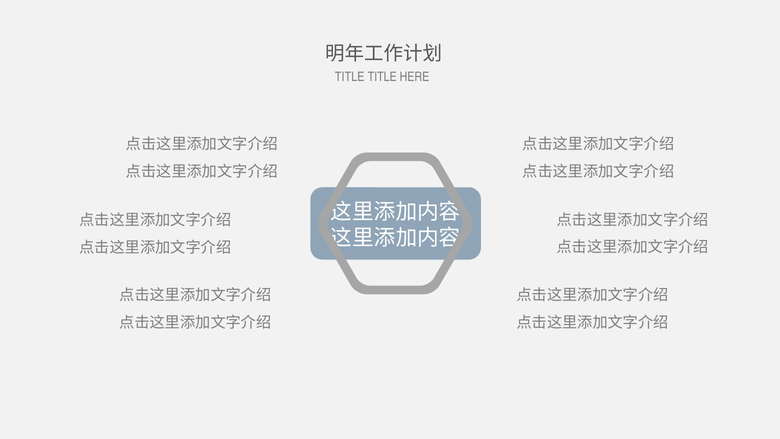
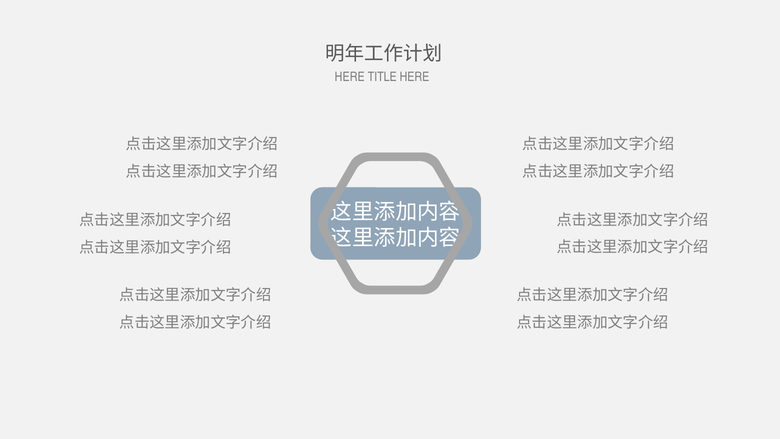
TITLE: TITLE -> HERE (350, 77)
